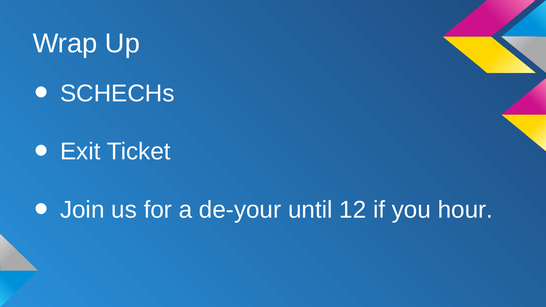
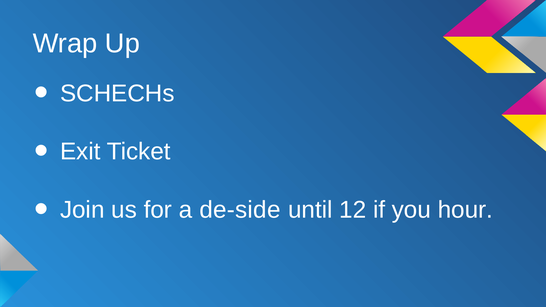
de-your: de-your -> de-side (240, 210)
